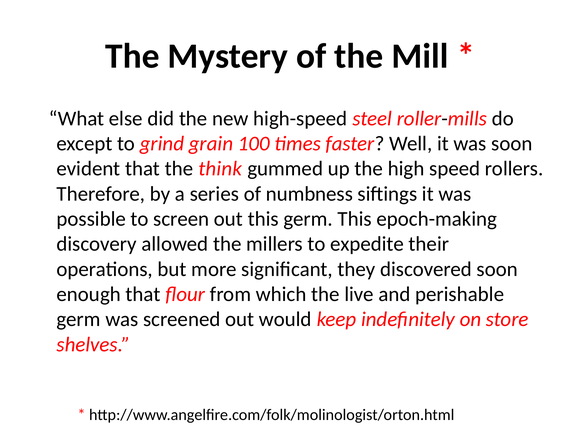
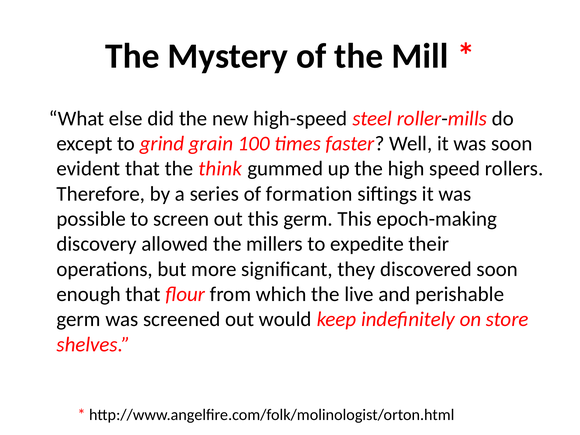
numbness: numbness -> formation (309, 194)
